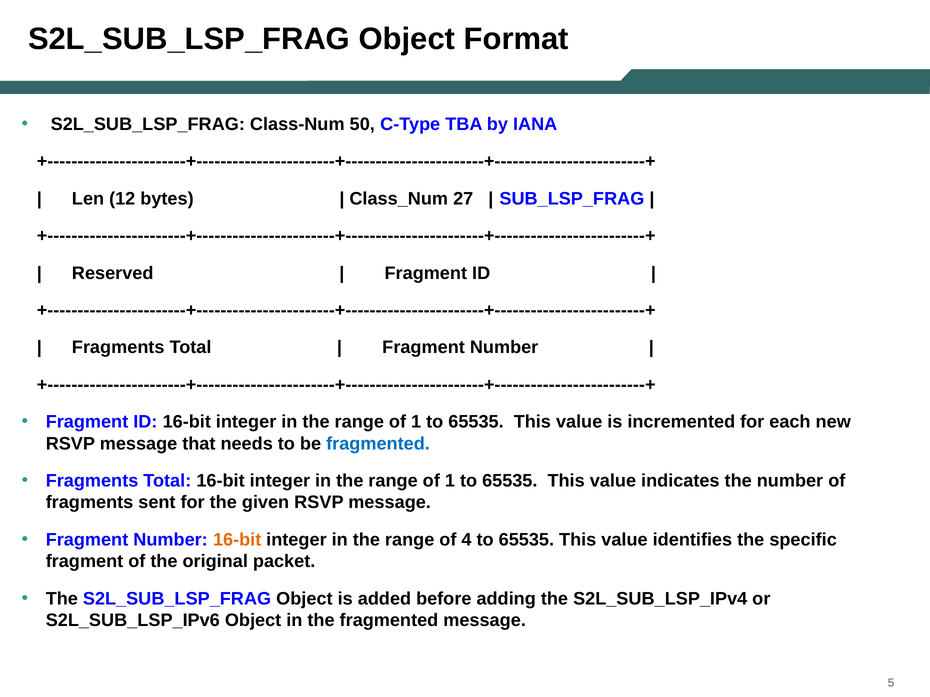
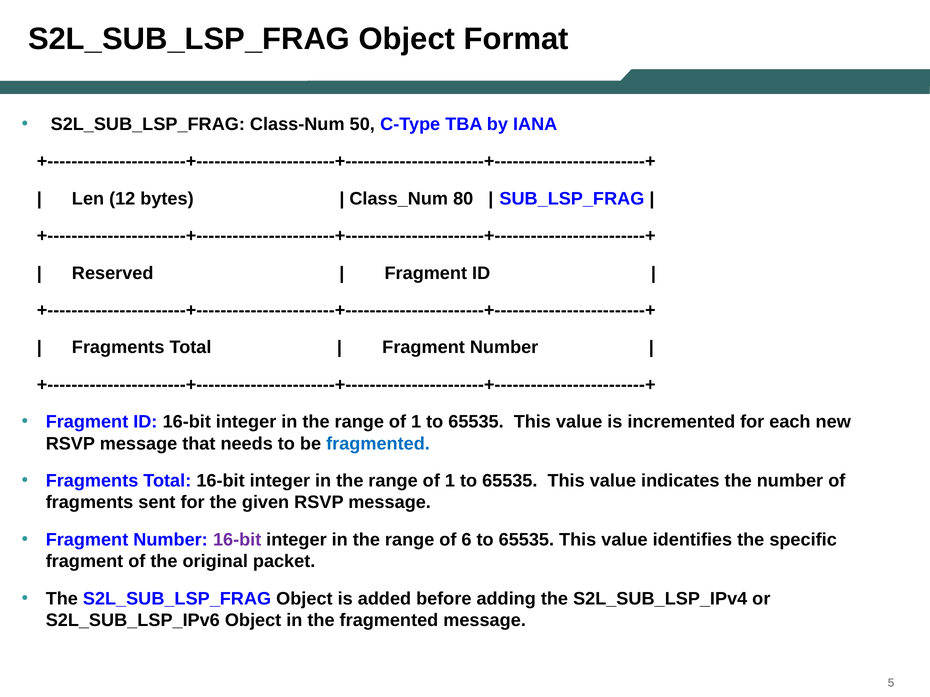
27: 27 -> 80 (463, 199)
16-bit colour: orange -> purple (237, 540)
4: 4 -> 6 (466, 540)
